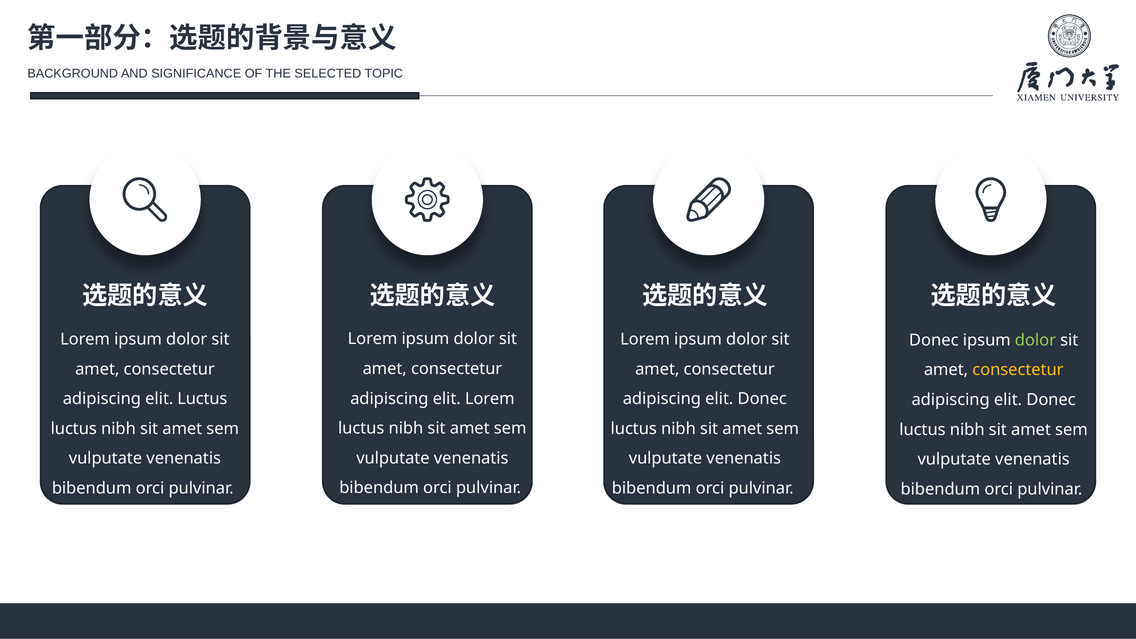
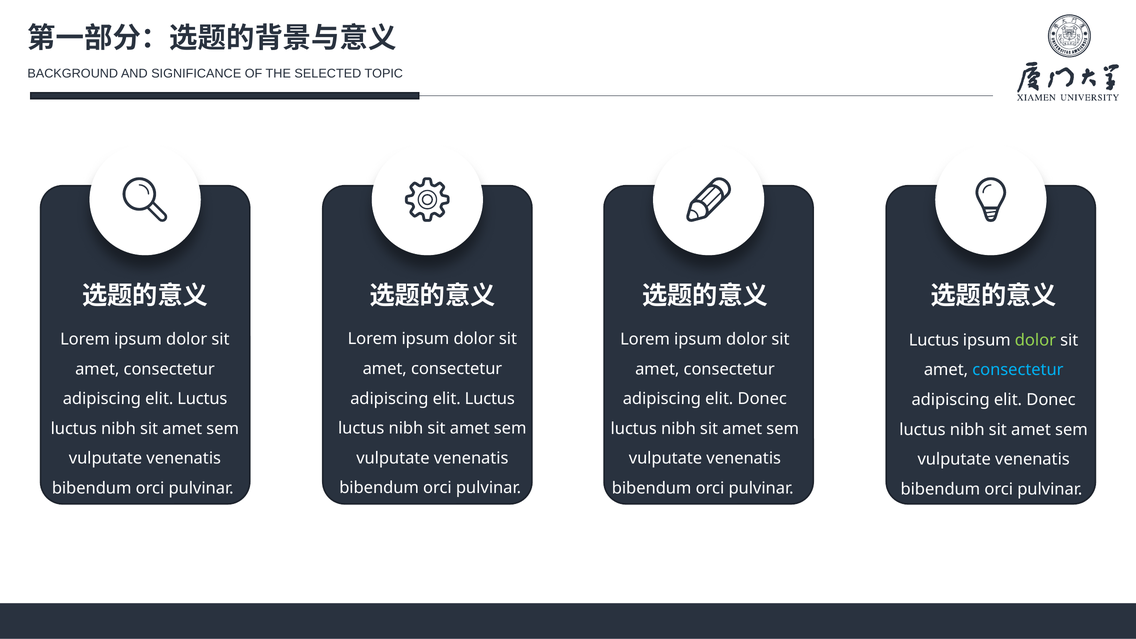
Donec: Donec -> Luctus (934, 340)
consectetur colour: yellow -> light blue (1018, 370)
Lorem: Lorem -> Luctus (490, 399)
